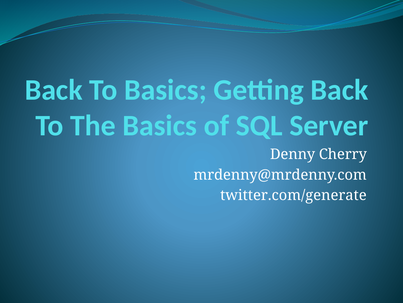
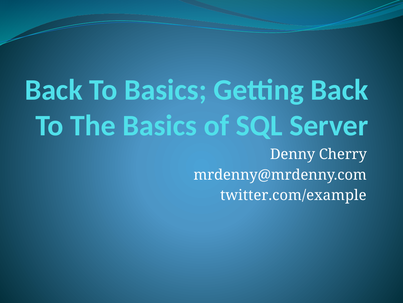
twitter.com/generate: twitter.com/generate -> twitter.com/example (293, 195)
